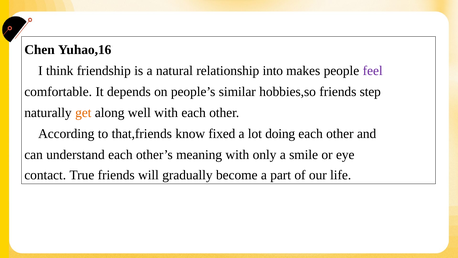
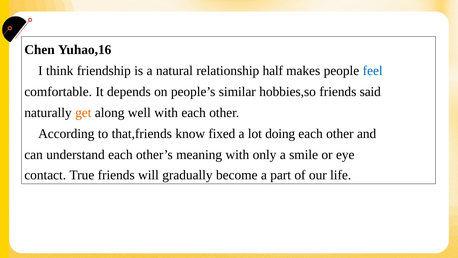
into: into -> half (273, 71)
feel colour: purple -> blue (373, 71)
step: step -> said (370, 92)
